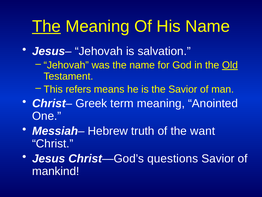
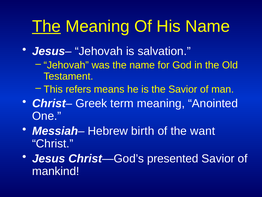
Old underline: present -> none (230, 65)
truth: truth -> birth (143, 131)
questions: questions -> presented (173, 158)
